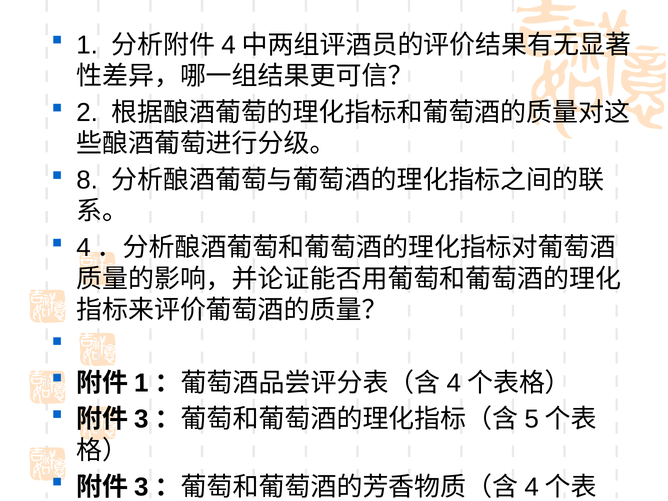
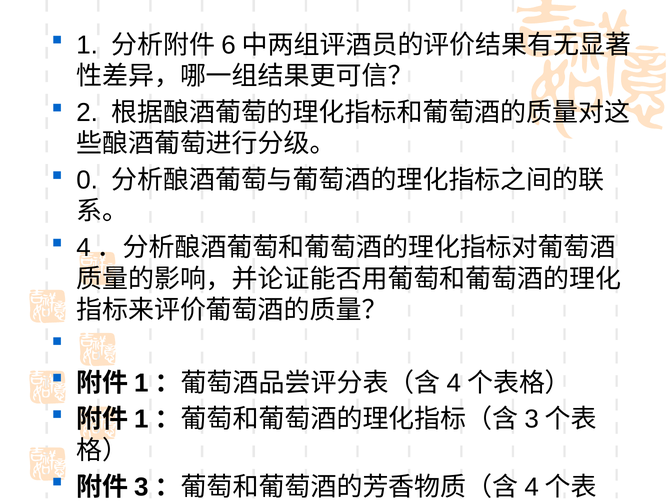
4: 4 -> 6 (229, 45)
8: 8 -> 0 (87, 180)
3: 3 -> 1 (142, 419)
5: 5 -> 3 (532, 419)
